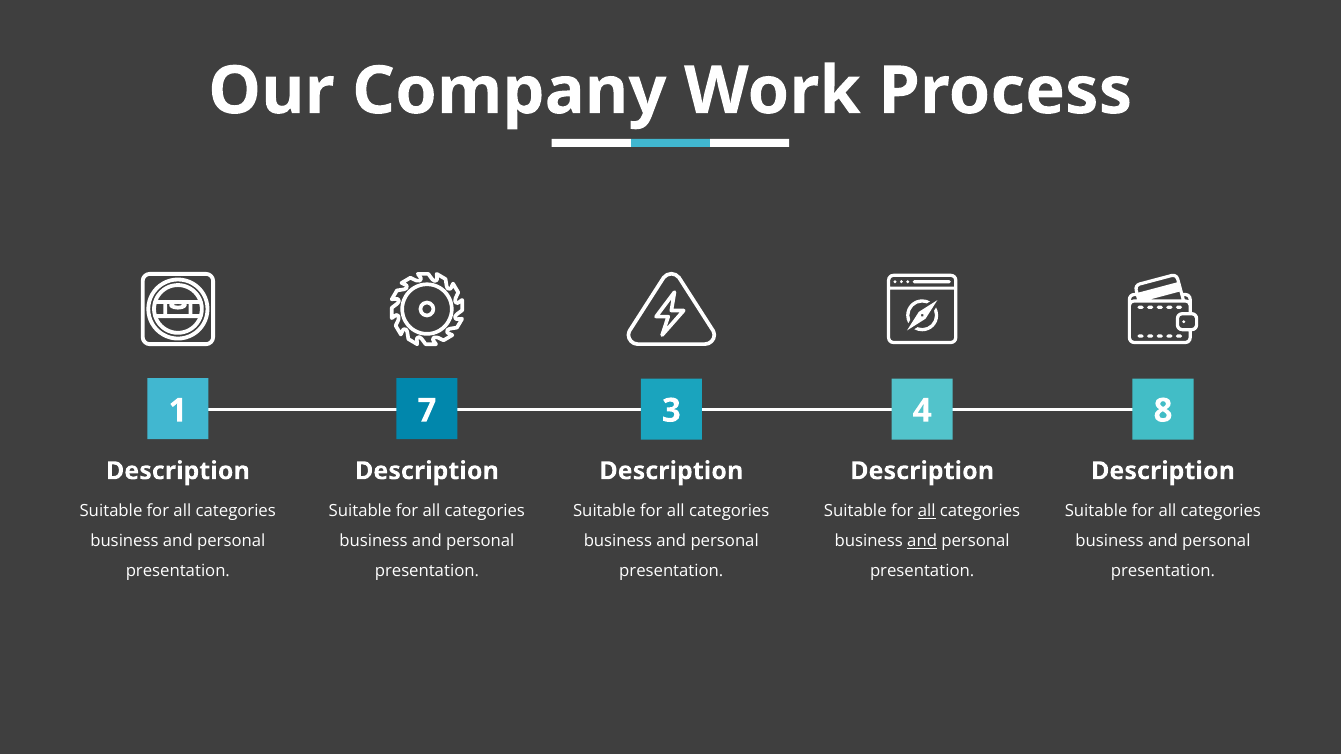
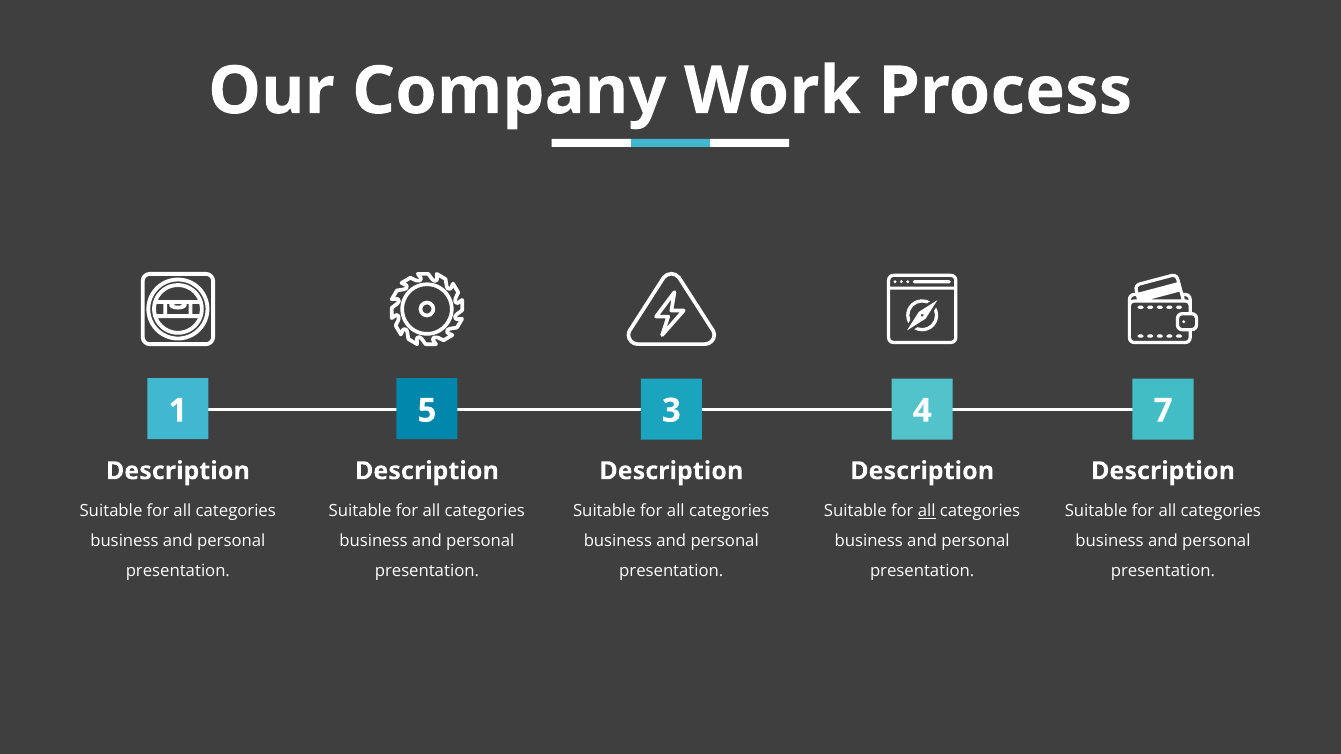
7: 7 -> 5 (427, 411)
8: 8 -> 7 (1163, 411)
and underline: present -> none (922, 541)
